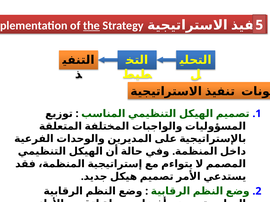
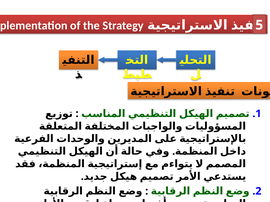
the underline: present -> none (91, 26)
